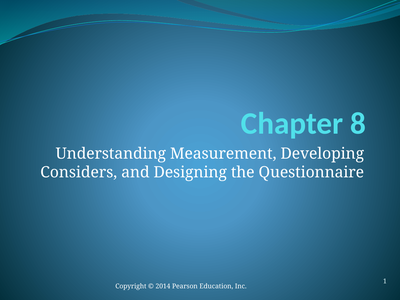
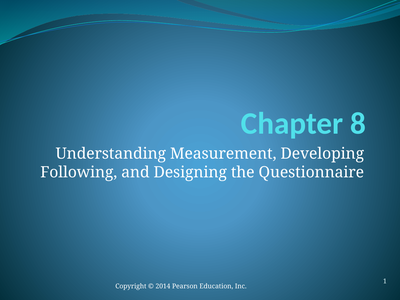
Considers: Considers -> Following (79, 172)
